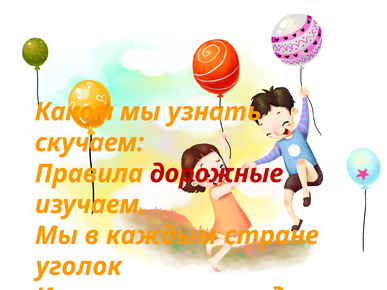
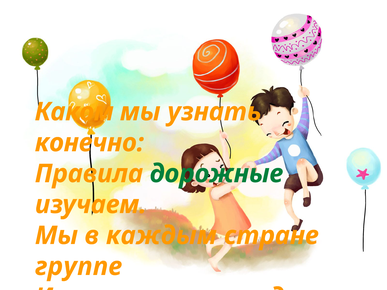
скучаем: скучаем -> конечно (89, 143)
дорожные colour: red -> green (216, 174)
уголок: уголок -> группе (79, 267)
